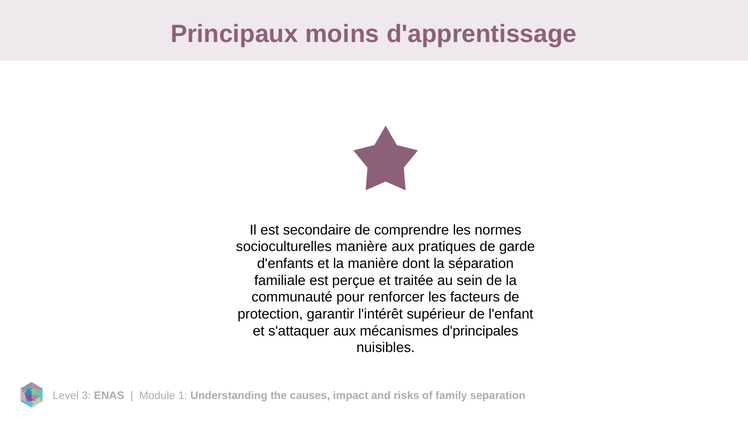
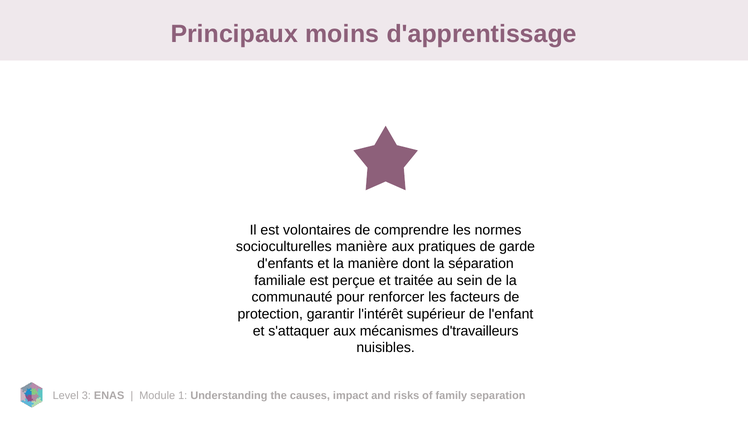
secondaire: secondaire -> volontaires (317, 230)
d'principales: d'principales -> d'travailleurs (480, 331)
